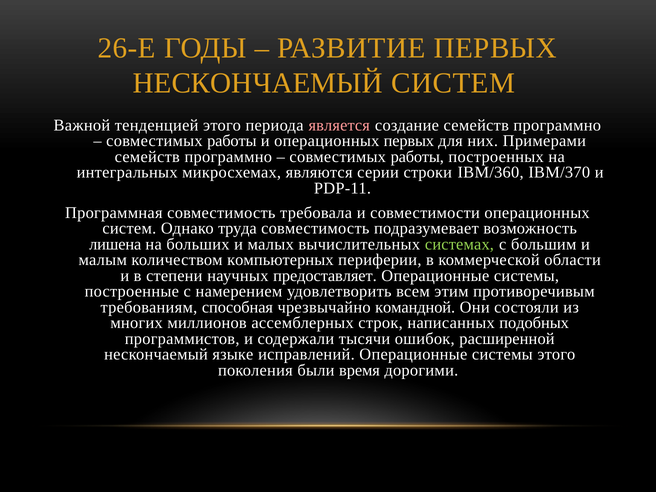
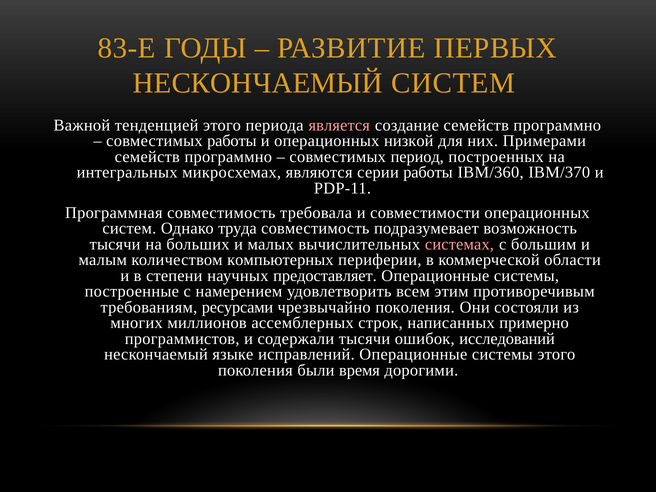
26-Е: 26-Е -> 83-Е (127, 48)
операционных первых: первых -> низкой (409, 141)
работы: работы -> период (417, 157)
серии строки: строки -> работы (428, 173)
лишена: лишена -> тысячи (115, 244)
системах colour: light green -> pink (459, 244)
способная: способная -> ресурсами (238, 307)
чрезвычайно командной: командной -> поколения (415, 307)
подобных: подобных -> примерно (534, 323)
расширенной: расширенной -> исследований (507, 339)
